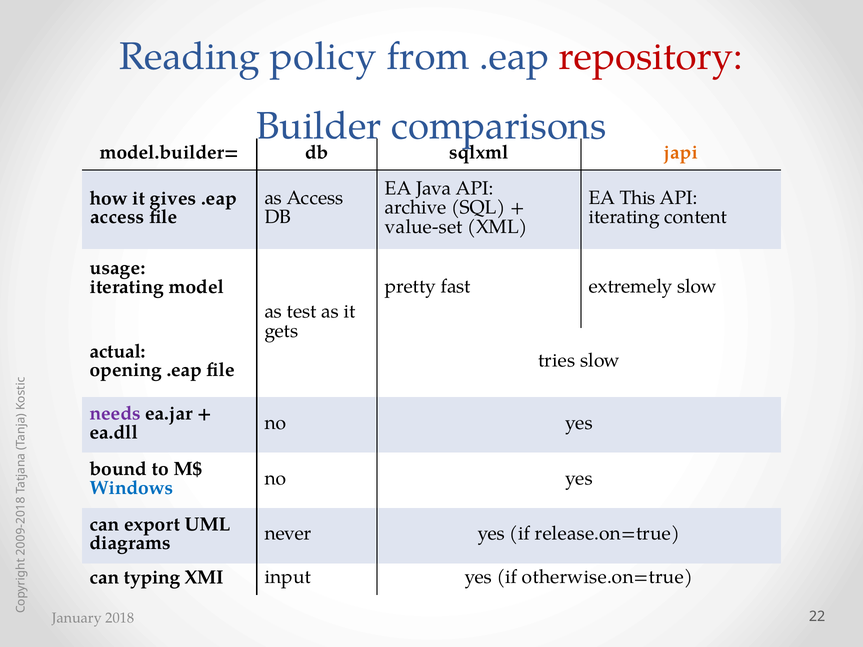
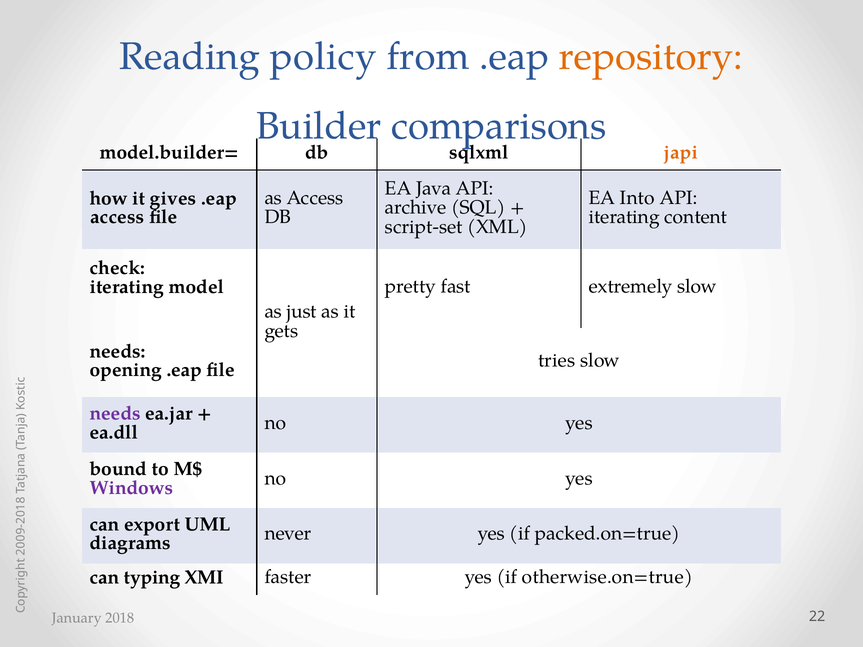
repository colour: red -> orange (651, 57)
This: This -> Into (637, 198)
value-set: value-set -> script-set (424, 227)
usage: usage -> check (118, 268)
test: test -> just (302, 312)
actual: actual -> needs (118, 352)
Windows colour: blue -> purple (132, 488)
release.on=true: release.on=true -> packed.on=true (607, 534)
input: input -> faster (288, 577)
